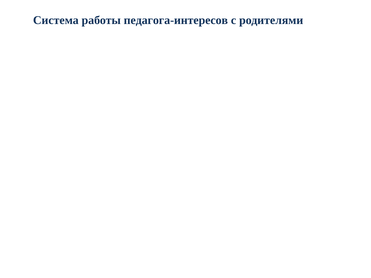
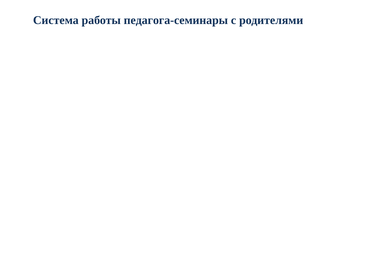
педагога-интересов: педагога-интересов -> педагога-семинары (176, 20)
